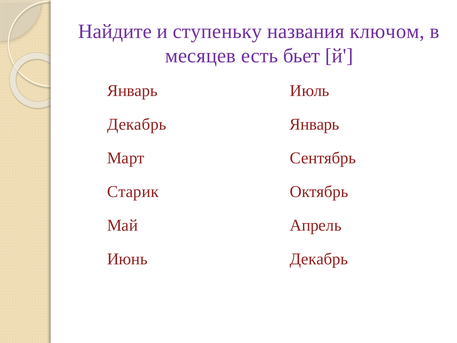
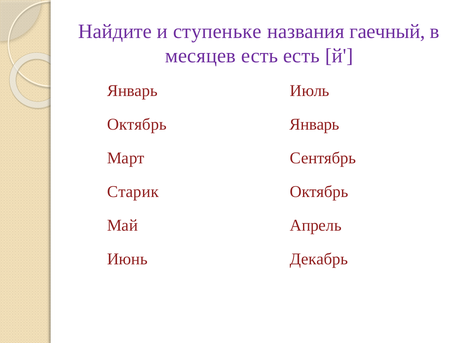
ступеньку: ступеньку -> ступеньке (217, 32)
ключом: ключом -> гаечный (387, 32)
есть бьет: бьет -> есть (301, 56)
Декабрь: Декабрь -> Октябрь (137, 124)
